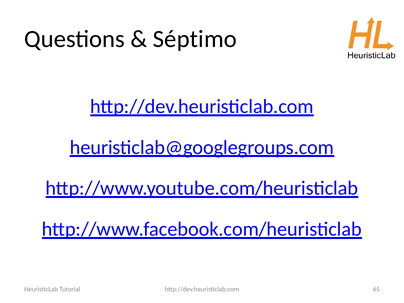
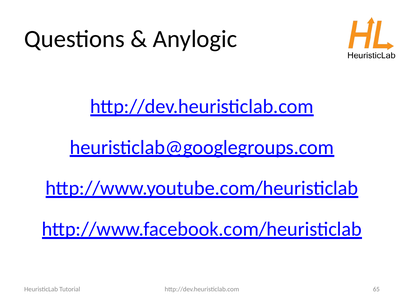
Séptimo: Séptimo -> Anylogic (195, 39)
